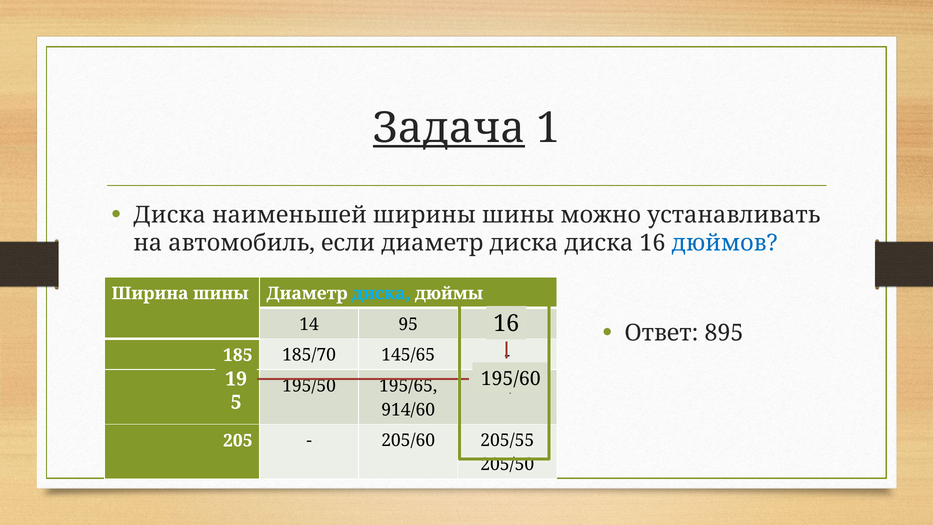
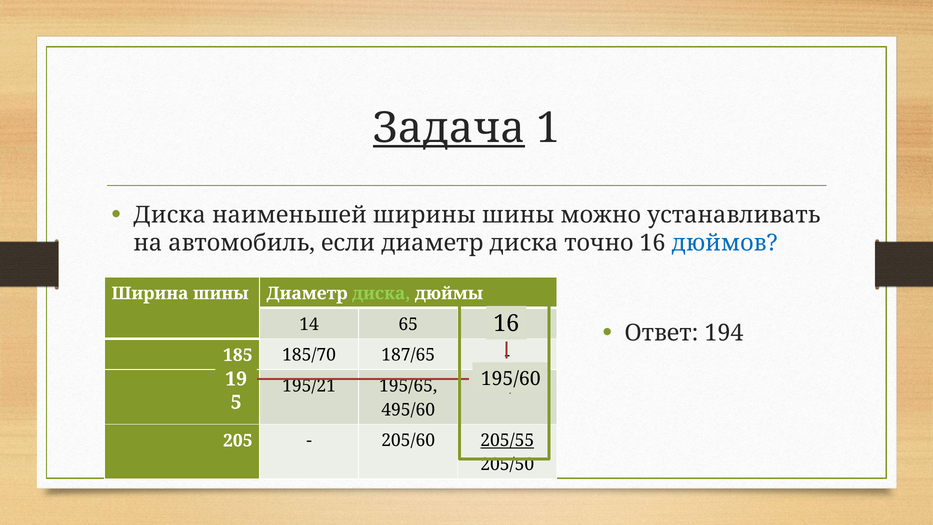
диска диска: диска -> точно (599, 243)
диска colour: light blue -> light green (381, 293)
95: 95 -> 65 (408, 324)
895: 895 -> 194 (724, 333)
145/65: 145/65 -> 187/65 (408, 355)
195/50: 195/50 -> 195/21 (309, 386)
914/60: 914/60 -> 495/60 (408, 410)
205/55 underline: none -> present (507, 440)
